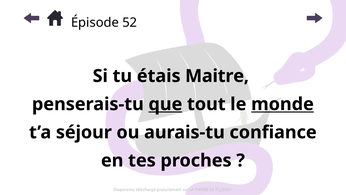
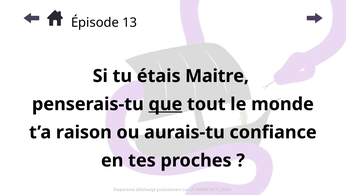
52: 52 -> 13 (130, 22)
monde underline: present -> none (282, 104)
séjour: séjour -> raison (84, 132)
